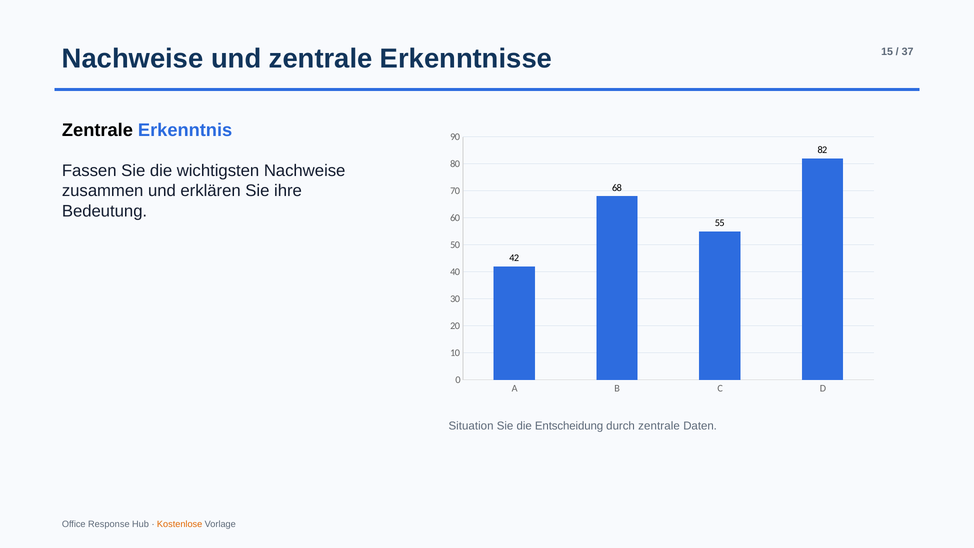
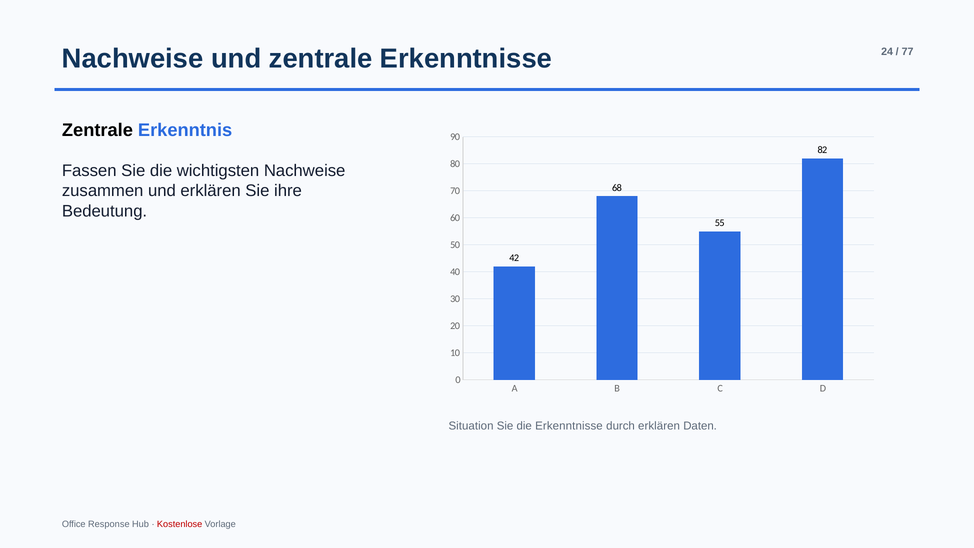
15: 15 -> 24 (887, 52)
37: 37 -> 77 (908, 52)
die Entscheidung: Entscheidung -> Erkenntnisse (569, 426)
durch zentrale: zentrale -> erklären (659, 426)
Kostenlose colour: orange -> red (180, 524)
